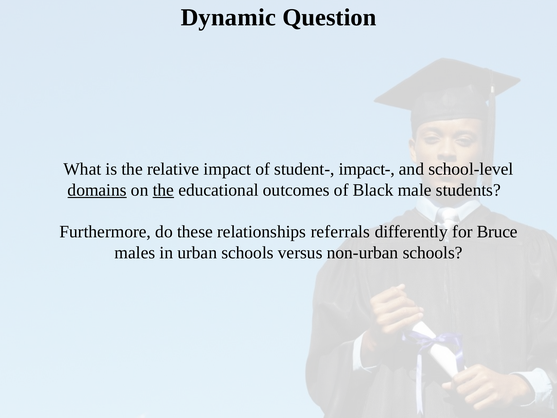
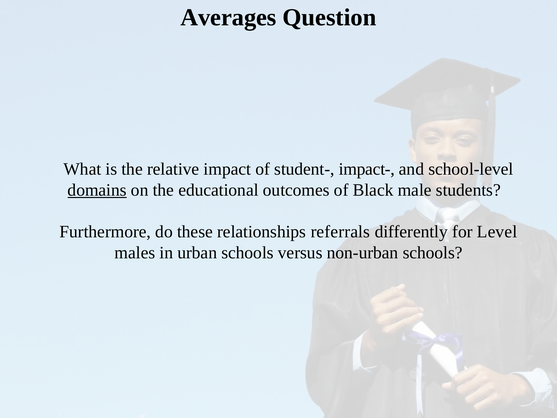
Dynamic: Dynamic -> Averages (229, 18)
the underline: present -> none (163, 190)
Bruce: Bruce -> Level (497, 232)
